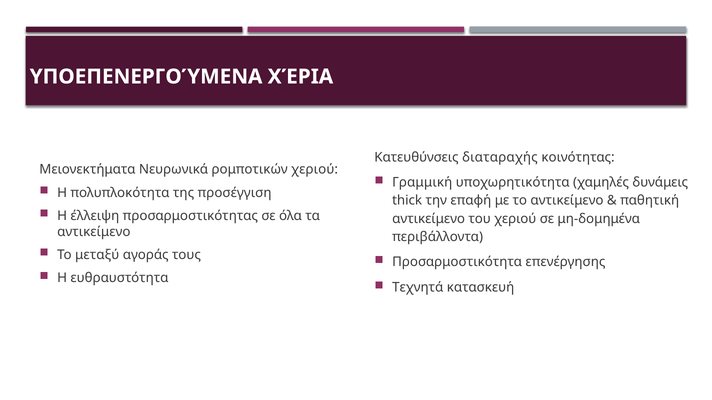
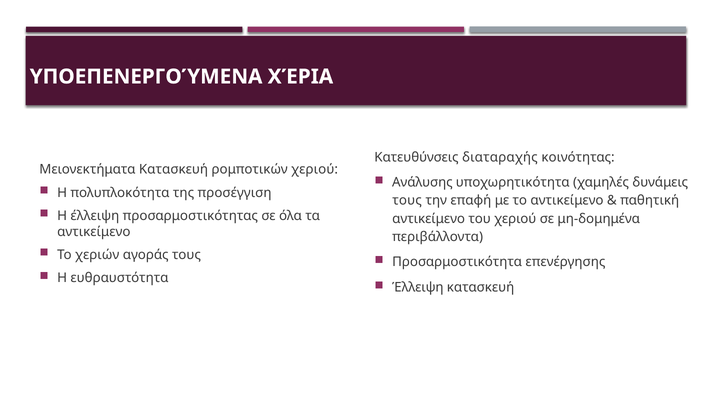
Μειονεκτήματα Νευρωνικά: Νευρωνικά -> Κατασκευή (174, 170)
Γραμμική: Γραμμική -> Ανάλυσης (422, 183)
thick: thick -> τους (407, 201)
μεταξύ: μεταξύ -> χεριών (97, 255)
Τεχνητά: Τεχνητά -> Έλλειψη (418, 288)
